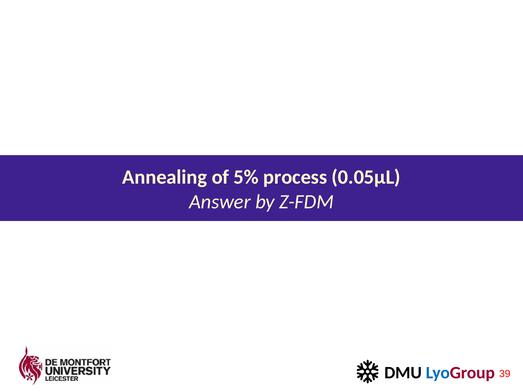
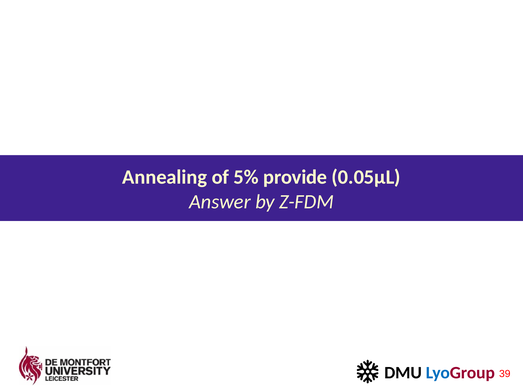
process: process -> provide (295, 177)
